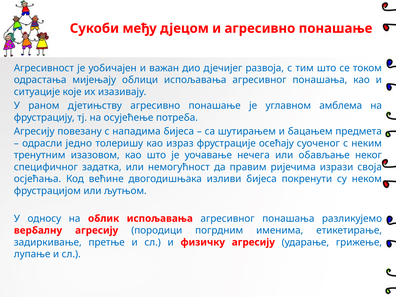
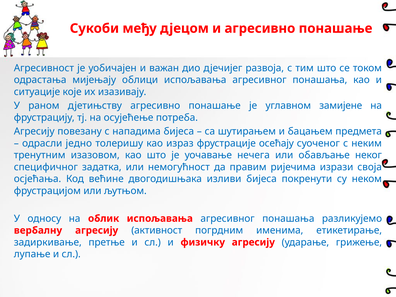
амблема: амблема -> замијене (341, 106)
породици: породици -> активност (157, 230)
